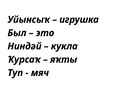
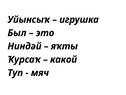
кукла: кукла -> яҡты (64, 46)
яҡты: яҡты -> какой (64, 59)
